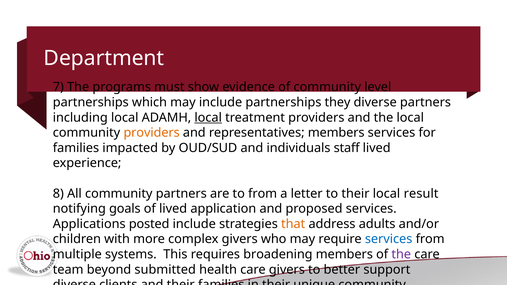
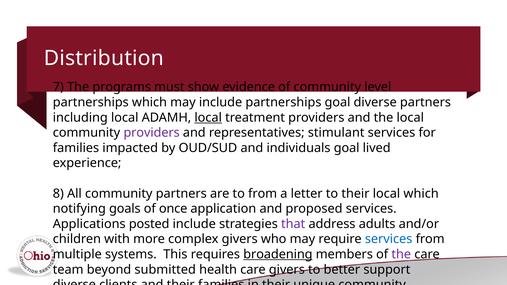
Department: Department -> Distribution (104, 58)
partnerships they: they -> goal (338, 102)
providers colour: orange -> purple (152, 133)
representatives members: members -> stimulant (336, 133)
individuals staff: staff -> goal (347, 148)
local result: result -> which (421, 194)
of lived: lived -> once (173, 209)
that colour: orange -> purple (293, 224)
broadening underline: none -> present (278, 254)
